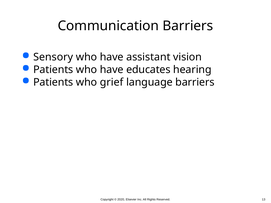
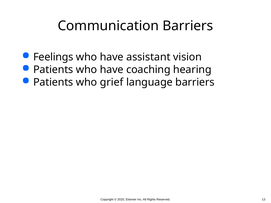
Sensory: Sensory -> Feelings (53, 57)
educates: educates -> coaching (148, 70)
